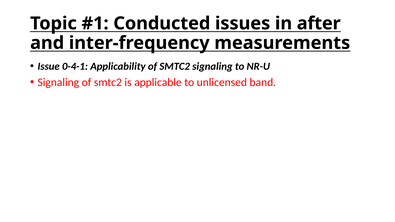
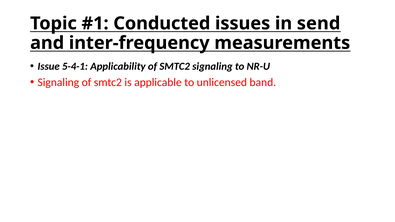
after: after -> send (319, 23)
0-4-1: 0-4-1 -> 5-4-1 (75, 66)
